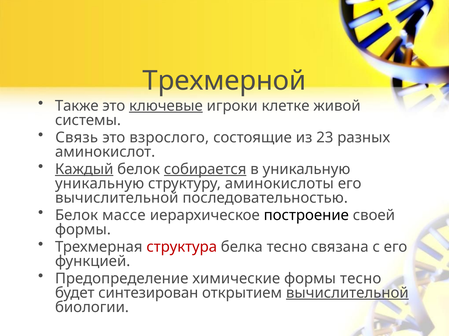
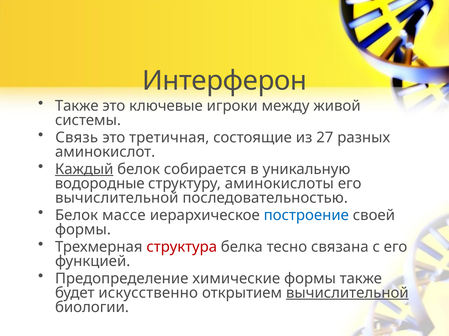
Трехмерной: Трехмерной -> Интерферон (225, 81)
ключевые underline: present -> none (166, 106)
клетке: клетке -> между (286, 106)
взрослого: взрослого -> третичная (169, 138)
23: 23 -> 27 (325, 138)
собирается underline: present -> none (205, 170)
уникальную: уникальную -> водородные (100, 184)
построение colour: black -> blue (306, 216)
формы тесно: тесно -> также (361, 279)
синтезирован: синтезирован -> искусственно (148, 293)
